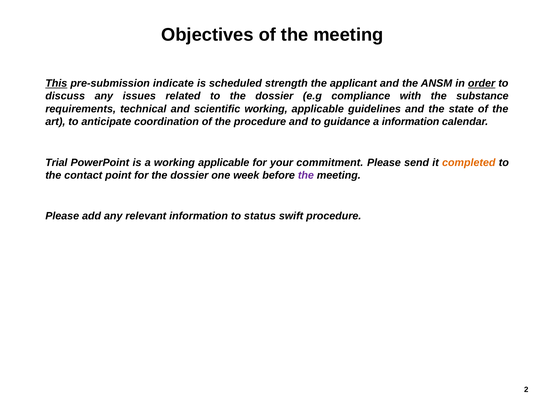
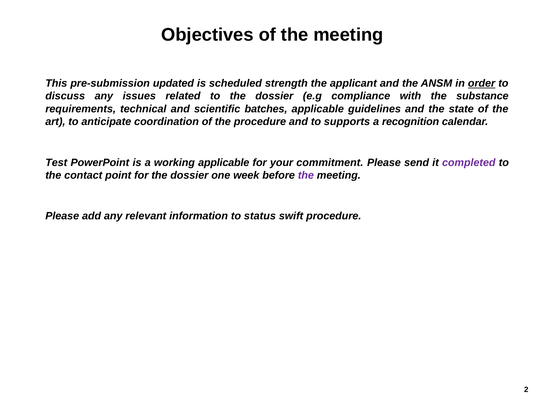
This underline: present -> none (56, 83)
indicate: indicate -> updated (173, 83)
scientific working: working -> batches (266, 109)
guidance: guidance -> supports (347, 122)
a information: information -> recognition (411, 122)
Trial: Trial -> Test (56, 163)
completed colour: orange -> purple (469, 163)
